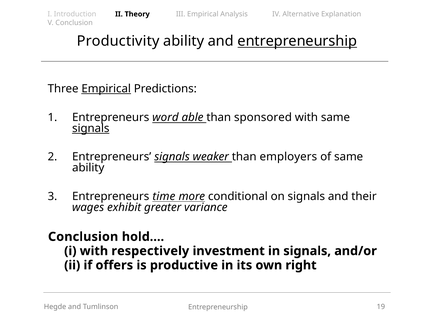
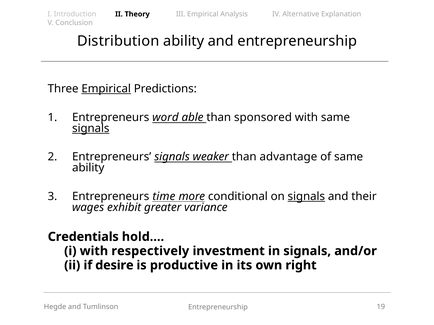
Productivity: Productivity -> Distribution (118, 41)
entrepreneurship underline: present -> none (297, 41)
employers: employers -> advantage (288, 157)
signals underline: none -> present (306, 197)
Conclusion: Conclusion -> Credentials (83, 237)
offers: offers -> desire (114, 266)
